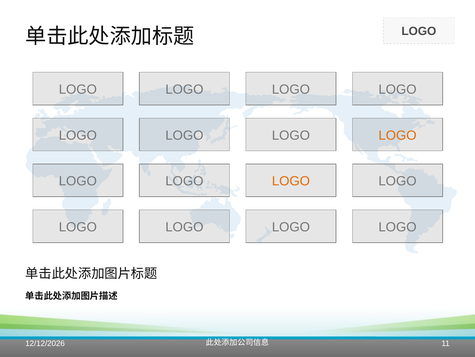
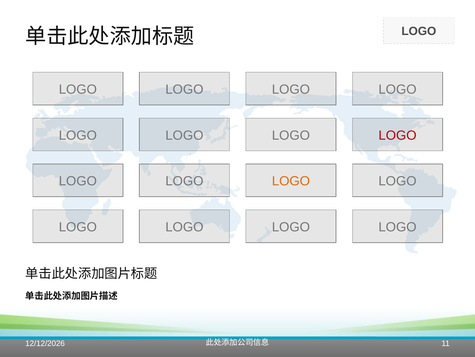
LOGO colour: orange -> red (398, 135)
